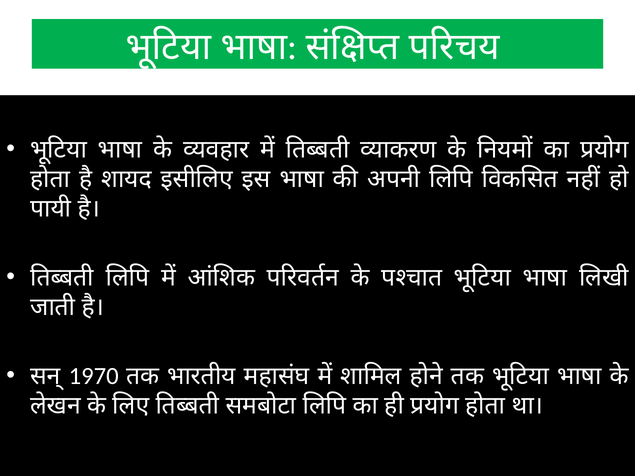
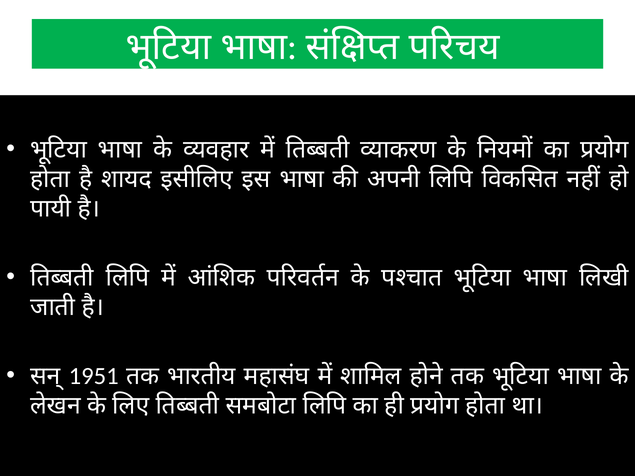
1970: 1970 -> 1951 (94, 376)
